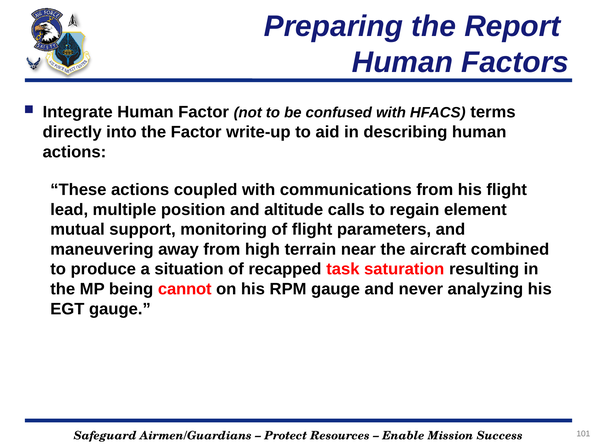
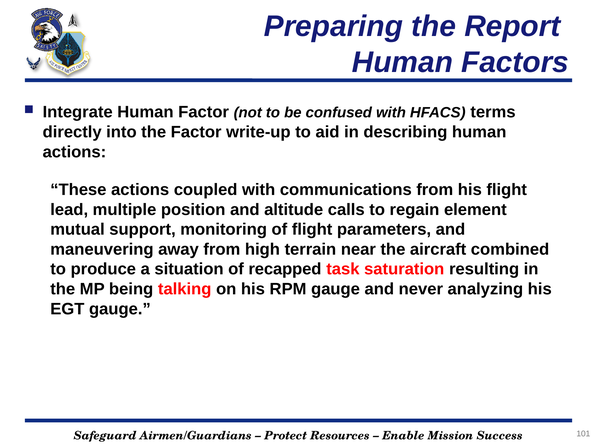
cannot: cannot -> talking (185, 290)
